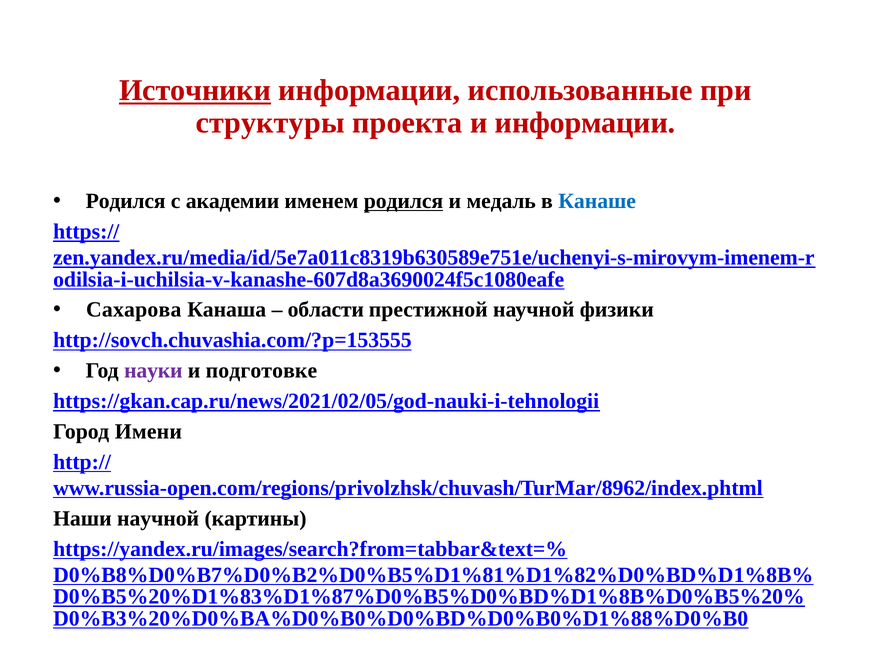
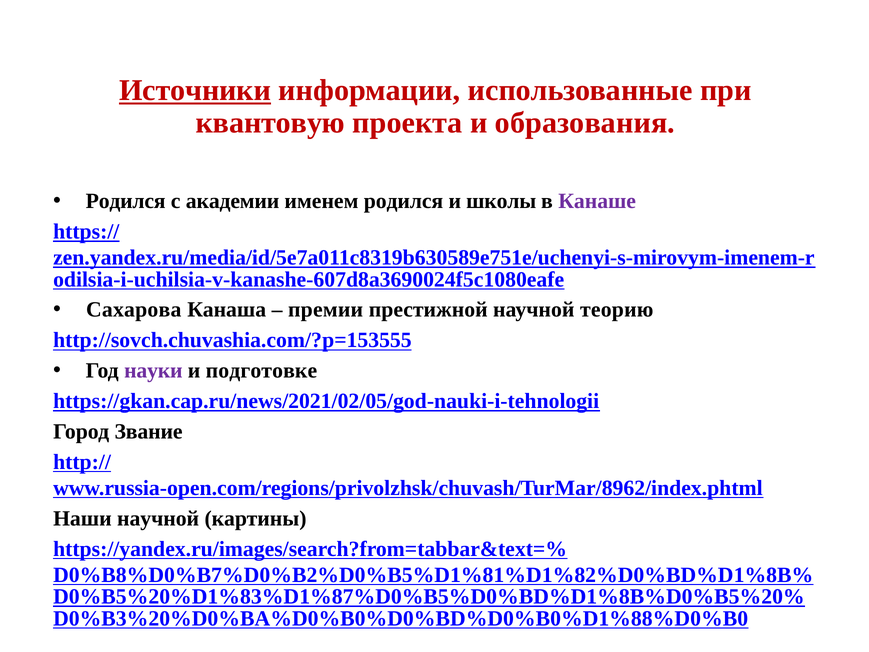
структуры: структуры -> квантовую (270, 123)
и информации: информации -> образования (585, 123)
родился underline: present -> none (403, 201)
медаль: медаль -> школы (501, 201)
Канаше colour: blue -> purple (597, 201)
области: области -> премии (326, 310)
физики: физики -> теорию (617, 310)
Имени: Имени -> Звание (149, 431)
